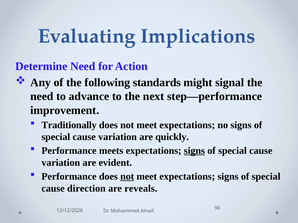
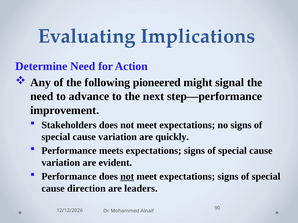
standards: standards -> pioneered (157, 83)
Traditionally: Traditionally -> Stakeholders (69, 125)
signs underline: present -> none (194, 151)
reveals: reveals -> leaders (141, 189)
